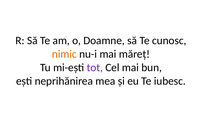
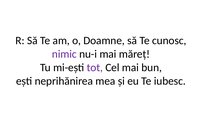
nimic colour: orange -> purple (64, 54)
